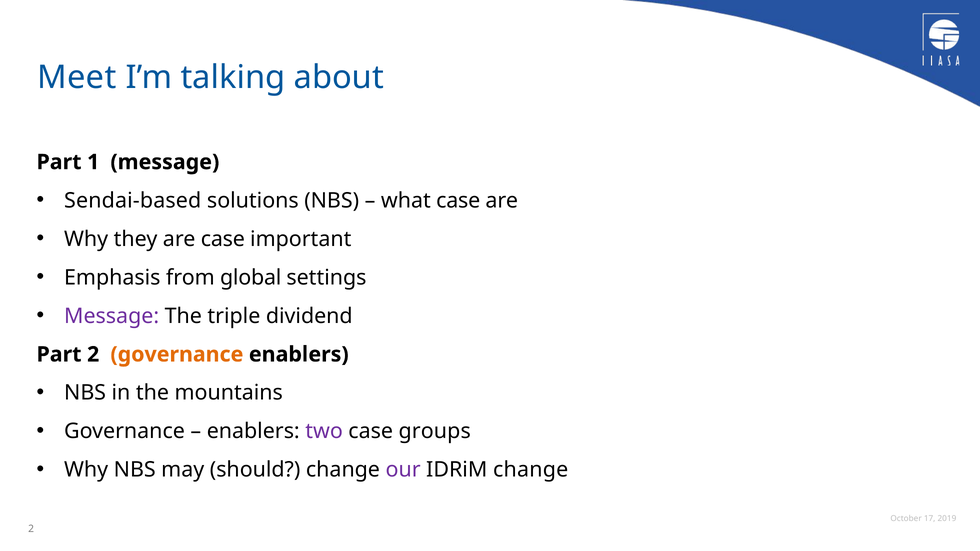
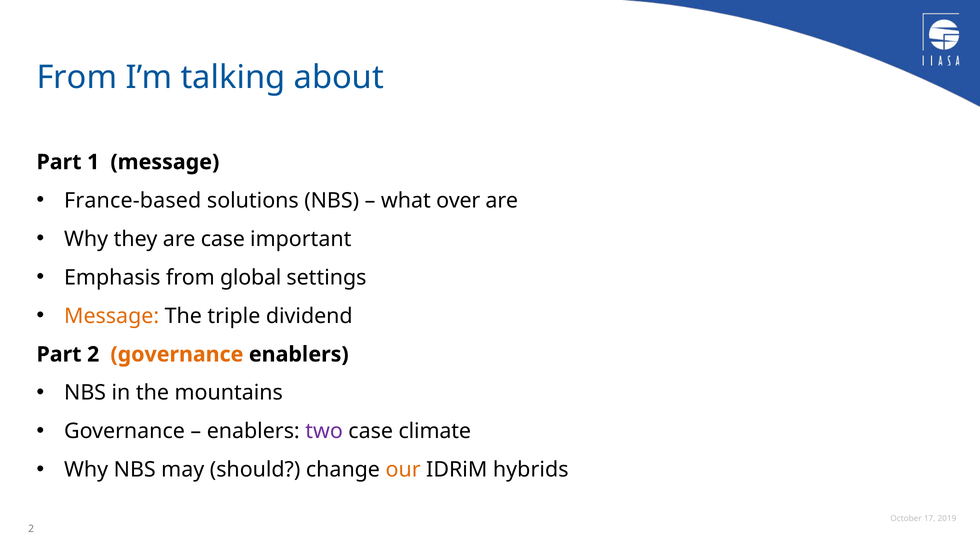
Meet: Meet -> From (77, 77)
Sendai-based: Sendai-based -> France-based (133, 201)
what case: case -> over (458, 201)
Message colour: purple -> orange (112, 316)
groups: groups -> climate (435, 432)
our colour: purple -> orange (403, 470)
IDRiM change: change -> hybrids (531, 470)
